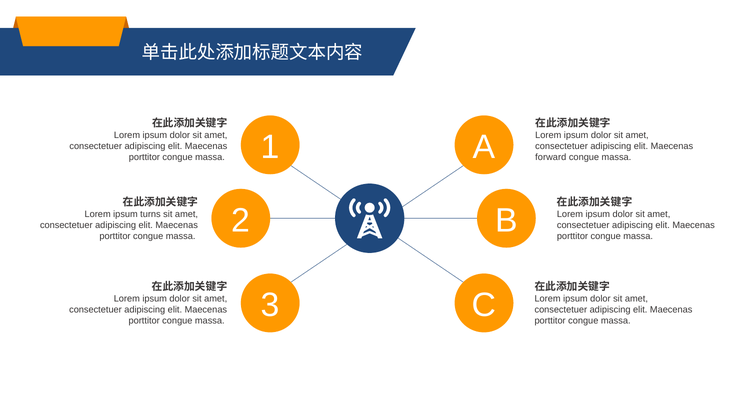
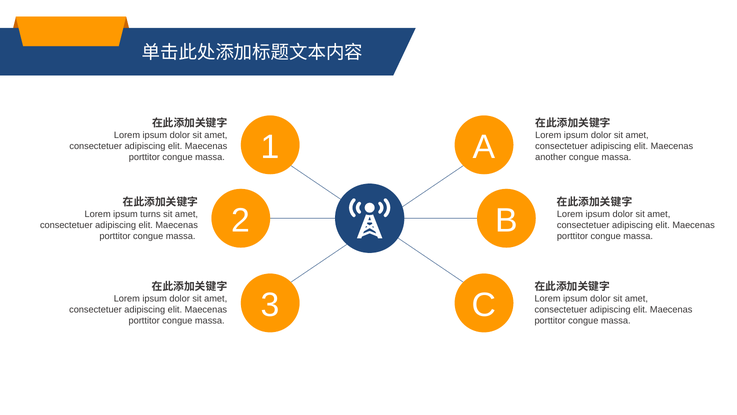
forward: forward -> another (551, 157)
